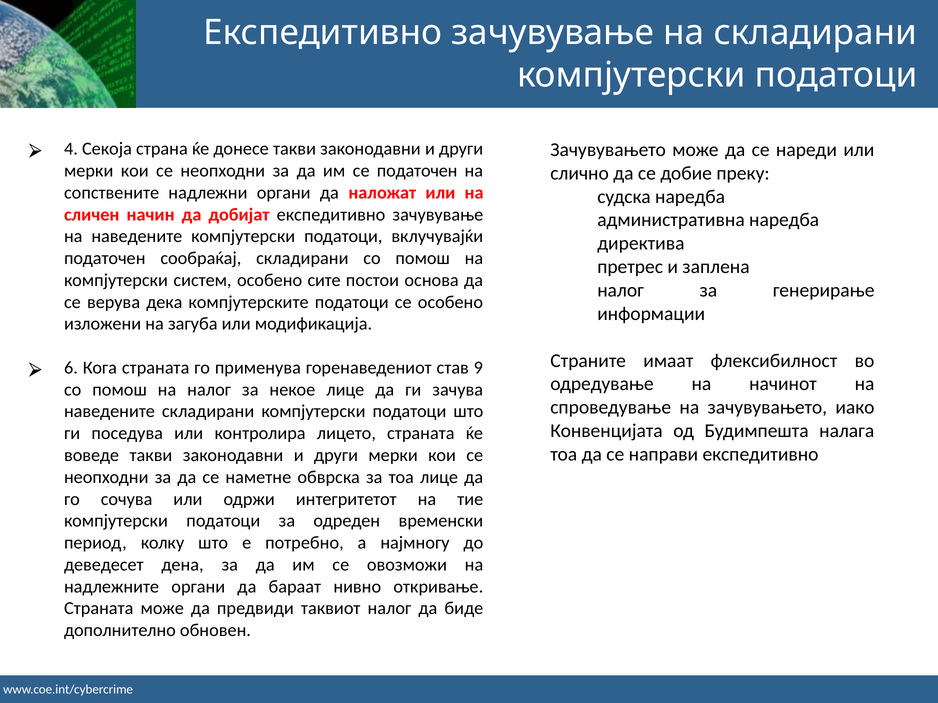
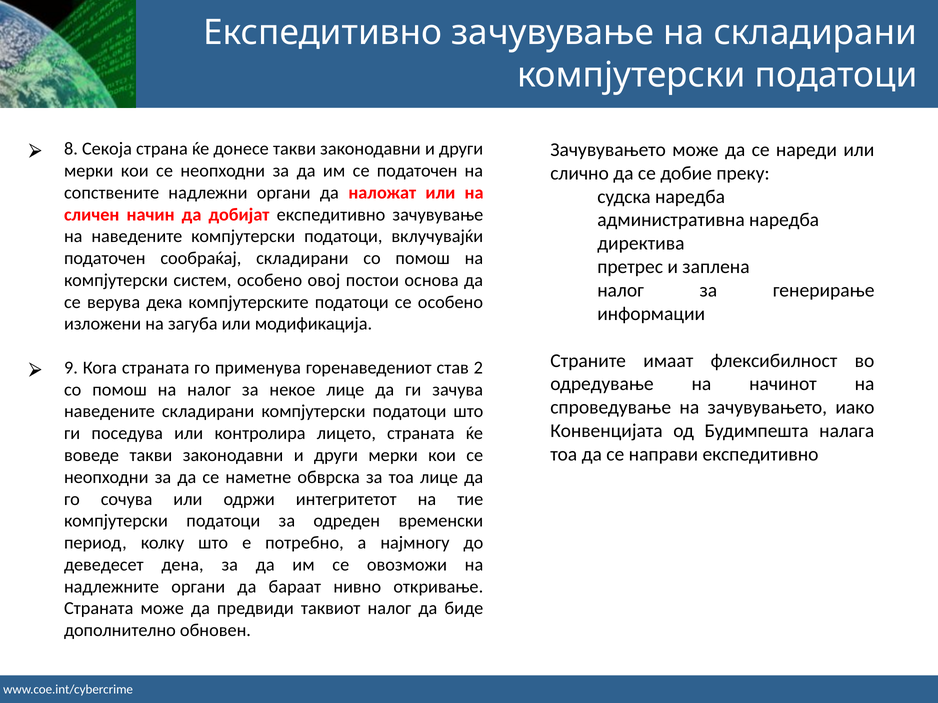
4: 4 -> 8 (71, 149)
сите: сите -> овој (324, 280)
6: 6 -> 9 (71, 368)
9: 9 -> 2 (478, 368)
